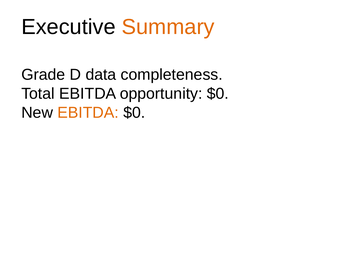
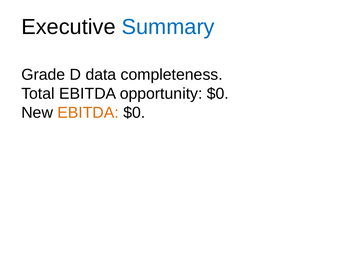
Summary colour: orange -> blue (168, 27)
